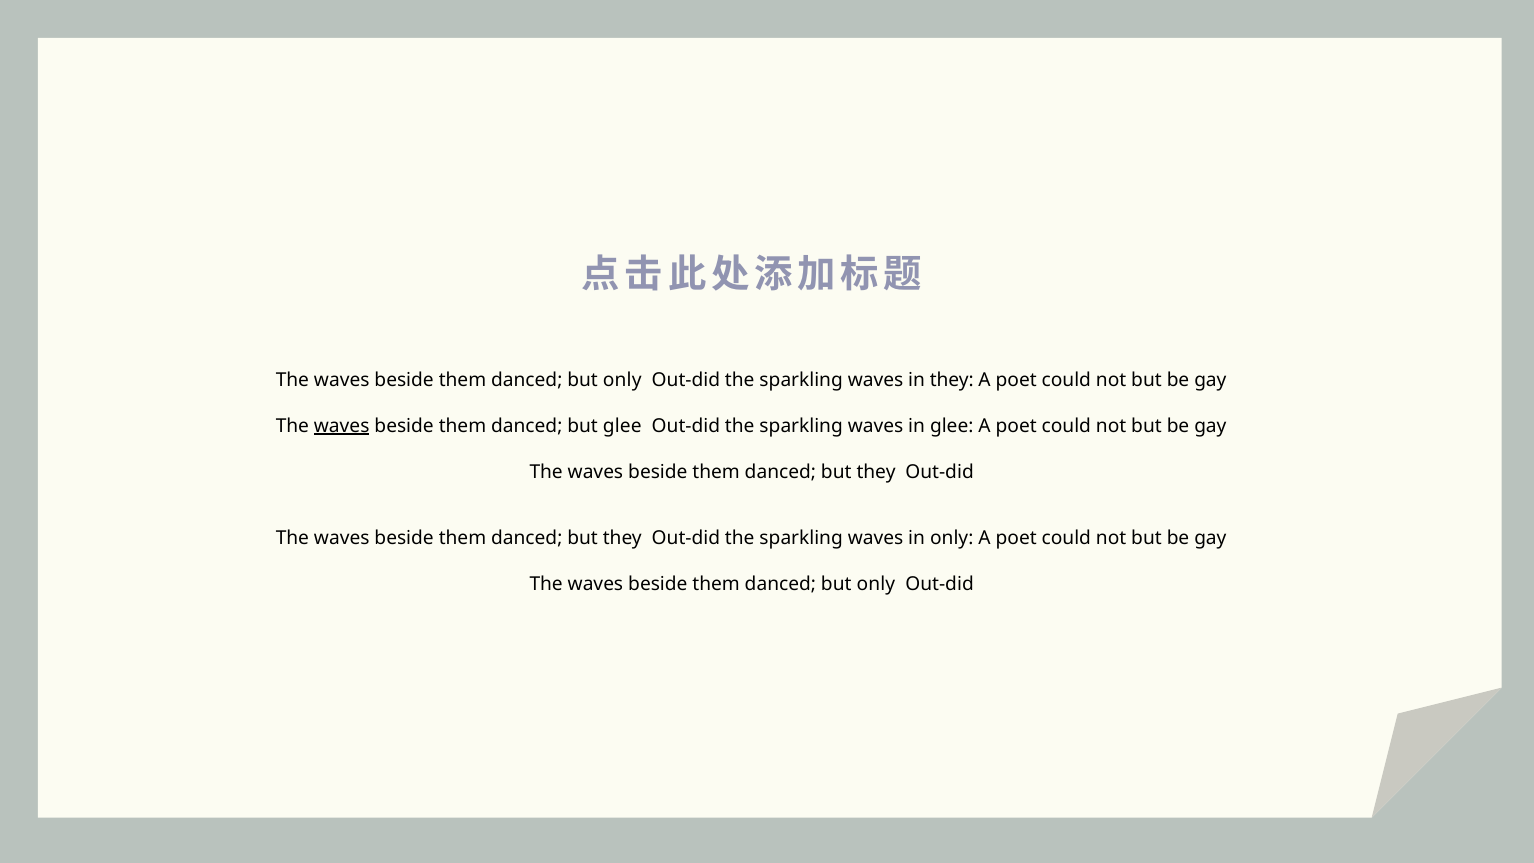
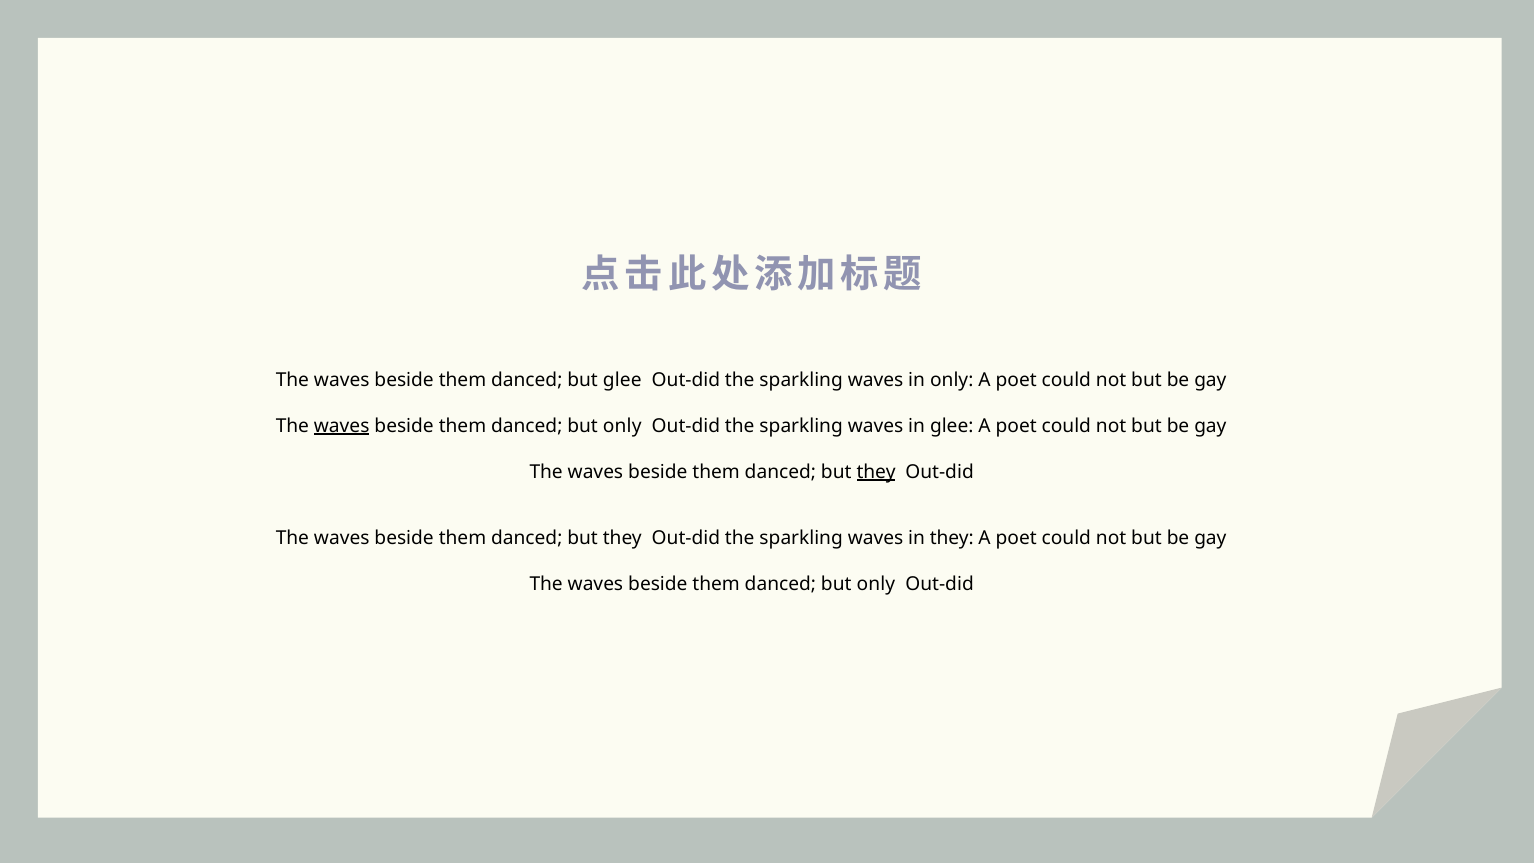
only: only -> glee (622, 380)
in they: they -> only (952, 380)
glee: glee -> only (622, 426)
they underline: none -> present (876, 472)
in only: only -> they (952, 538)
